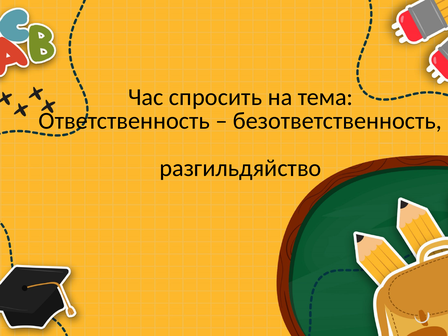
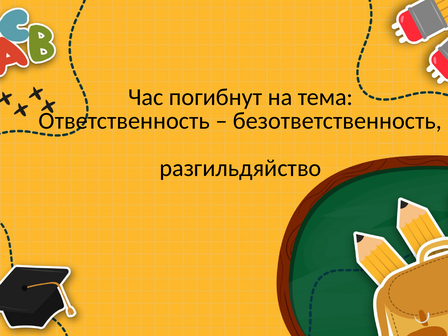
спросить: спросить -> погибнут (216, 97)
